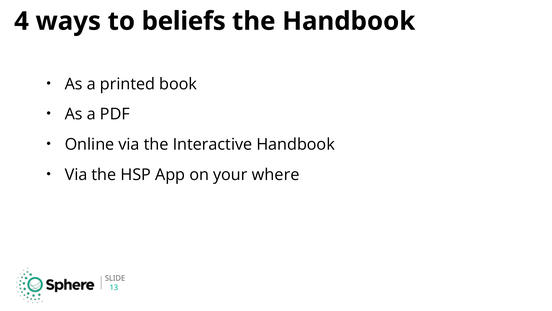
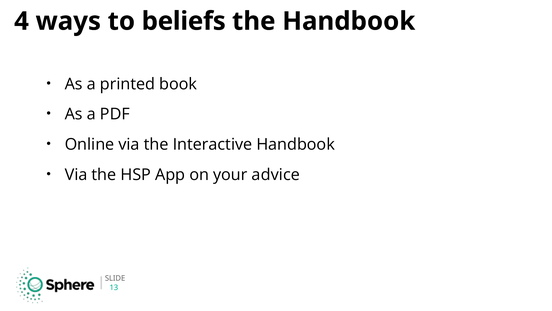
where: where -> advice (276, 174)
